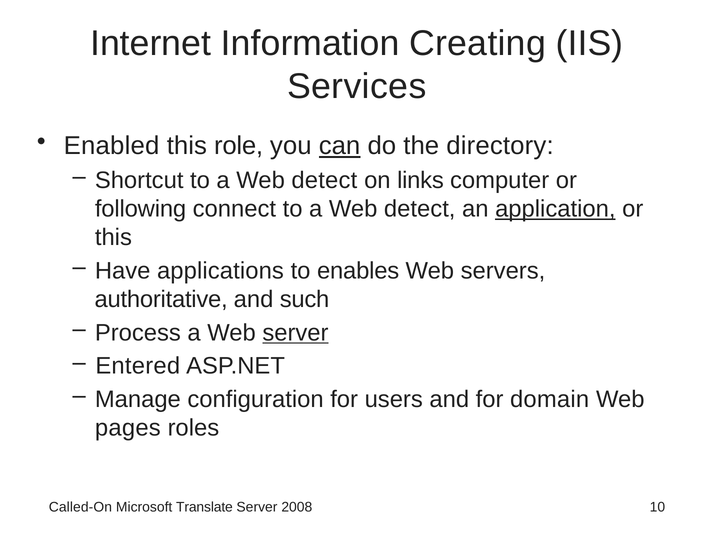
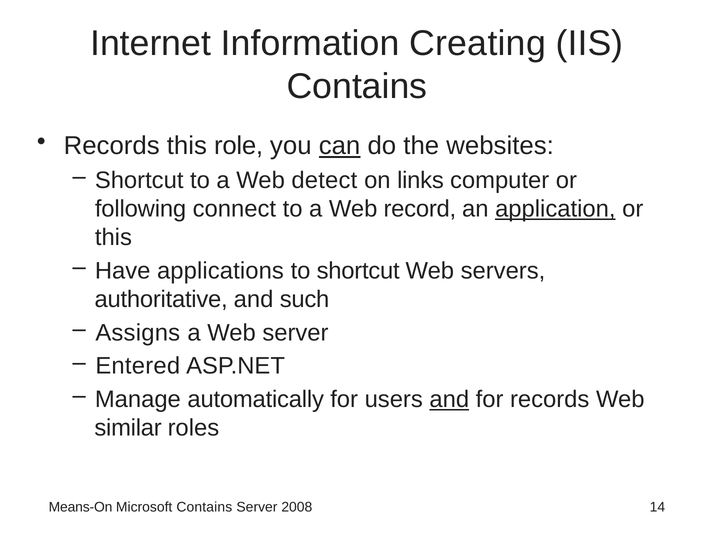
Services: Services -> Contains (357, 86)
Enabled: Enabled -> Records (112, 146)
directory: directory -> websites (500, 146)
detect: detect -> record (420, 209)
to enables: enables -> shortcut (358, 271)
Process: Process -> Assigns (138, 332)
server underline: present -> none (295, 332)
configuration: configuration -> automatically (256, 399)
and underline: none -> present (449, 399)
for domain: domain -> records (550, 399)
pages: pages -> similar (128, 428)
Called-On: Called-On -> Means-On (81, 507)
Microsoft Translate: Translate -> Contains (204, 507)
10: 10 -> 14 (657, 507)
